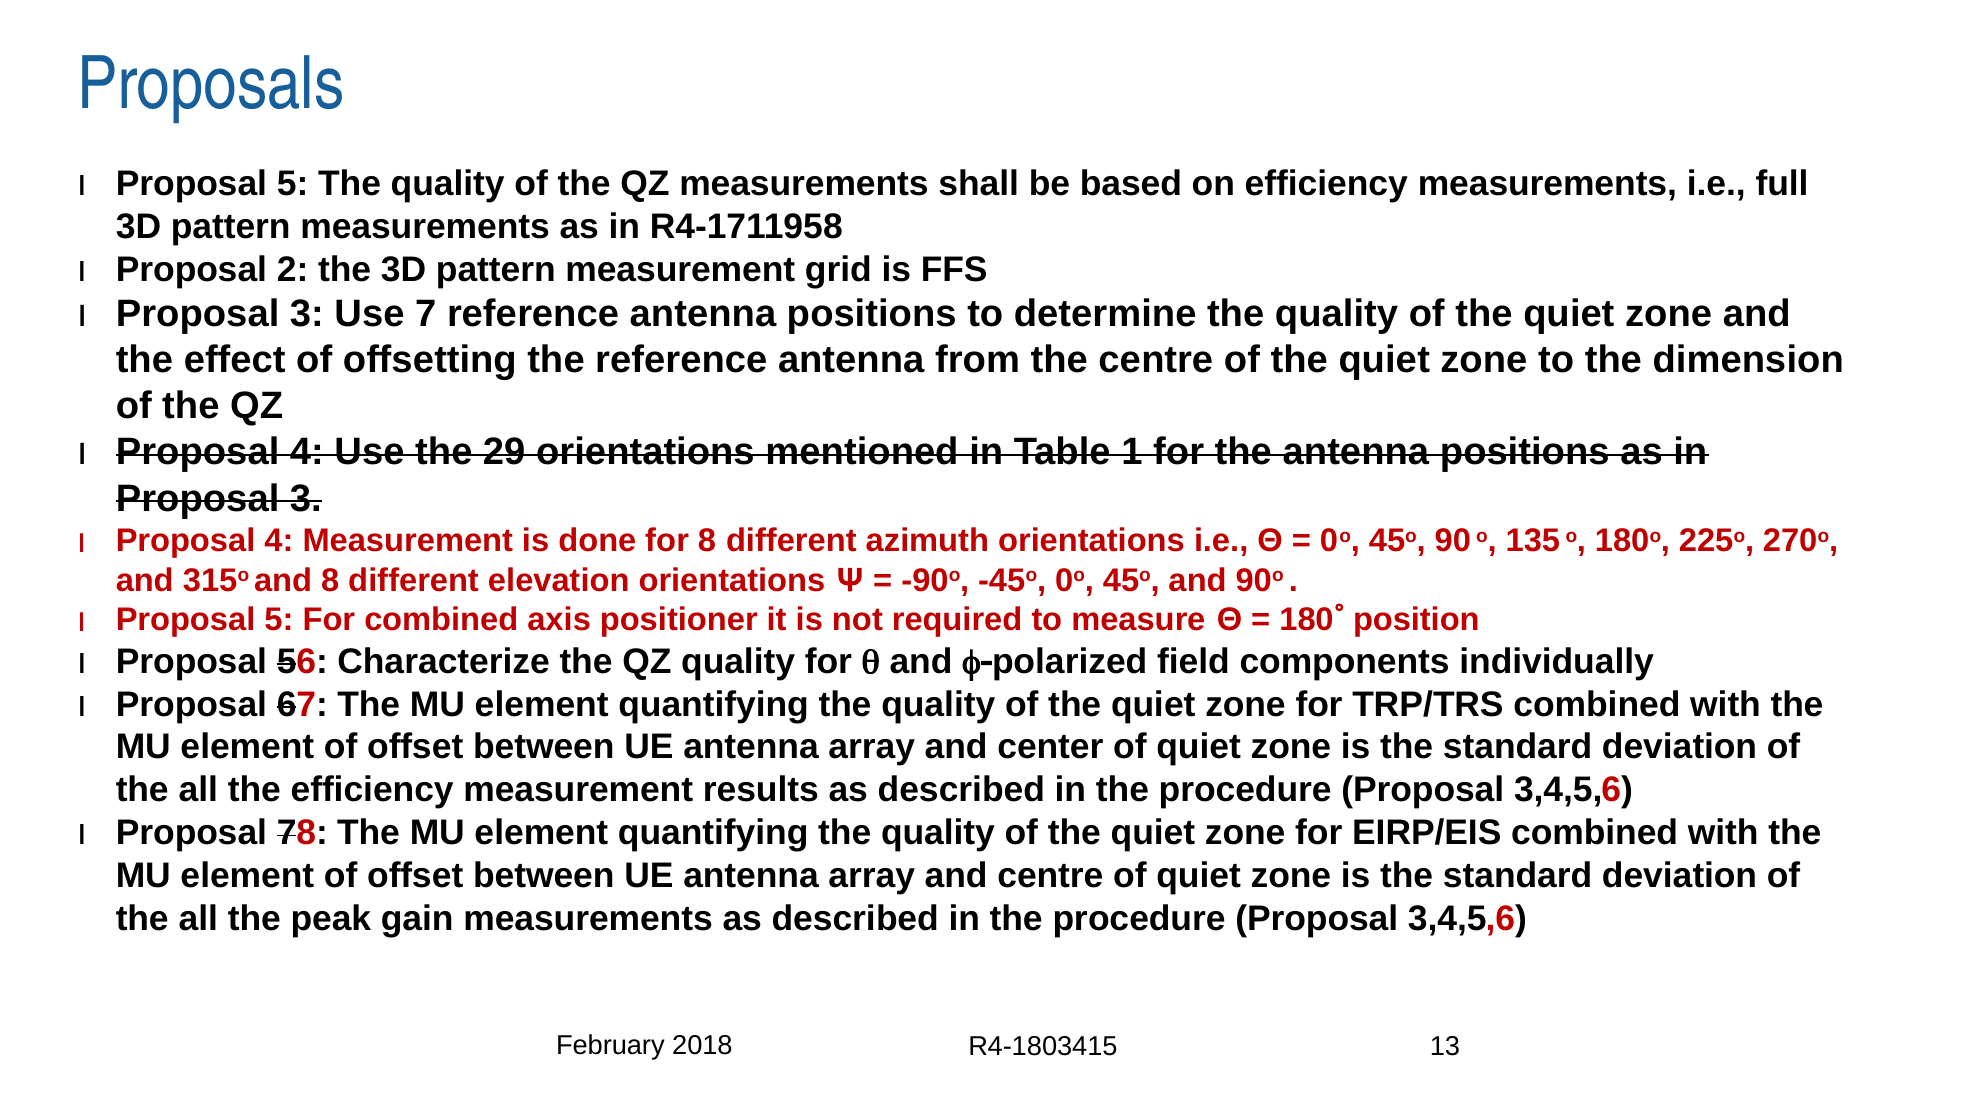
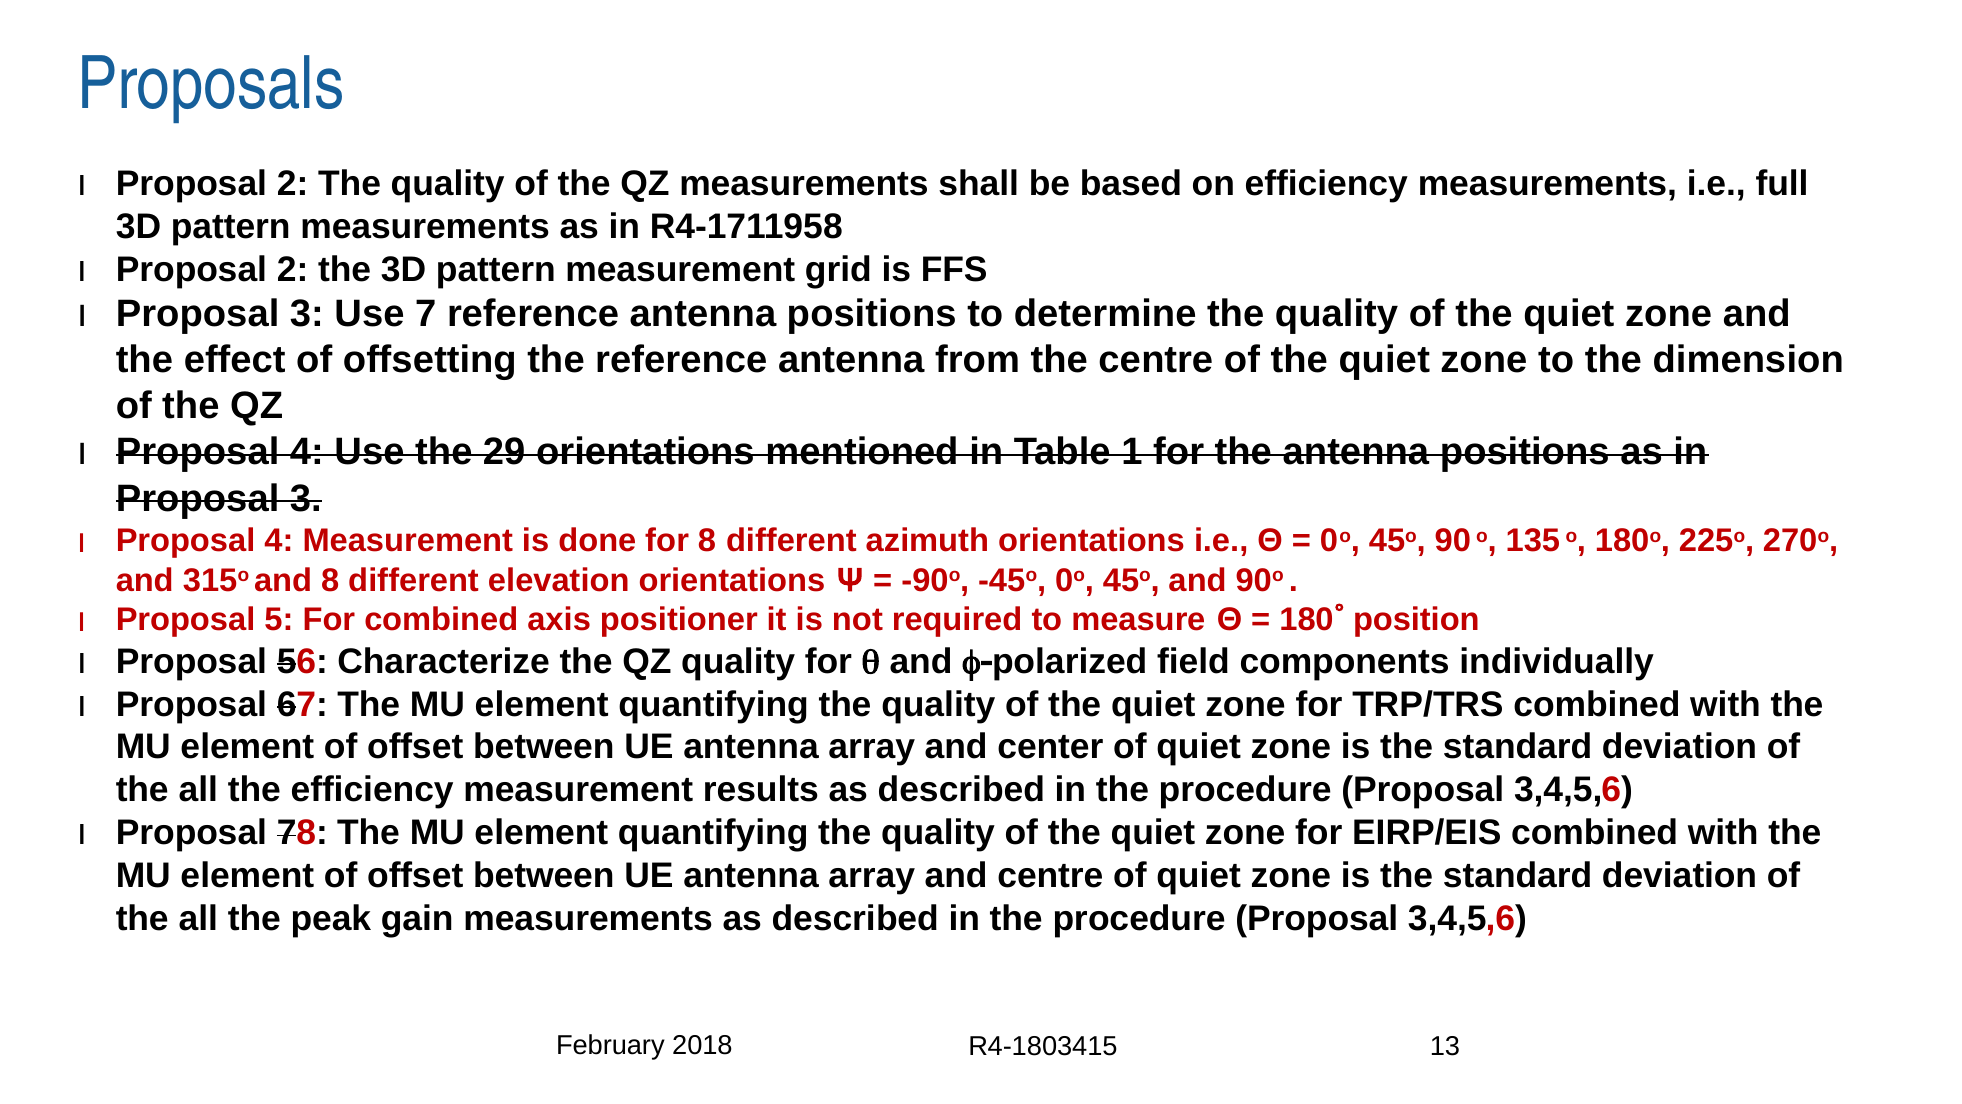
5: 5 -> 2 (293, 183)
